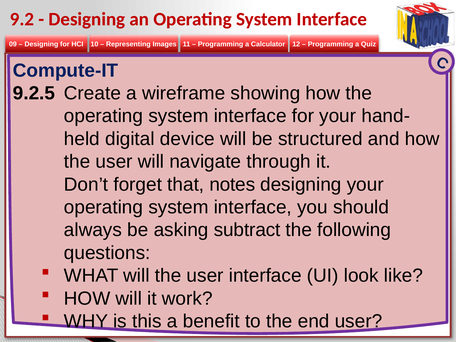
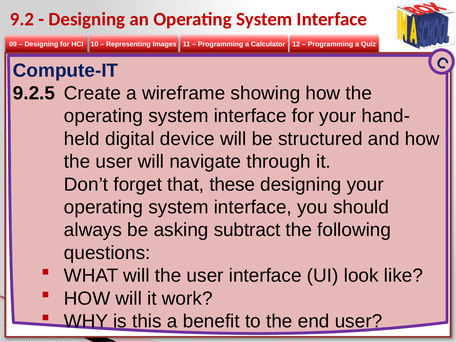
notes: notes -> these (232, 184)
